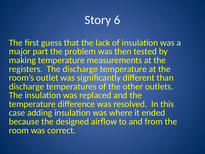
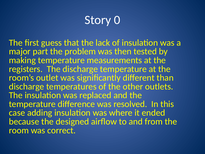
6: 6 -> 0 (117, 20)
